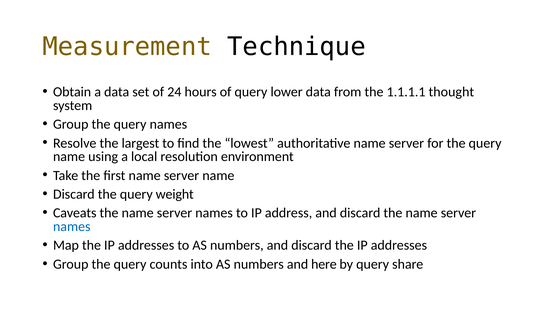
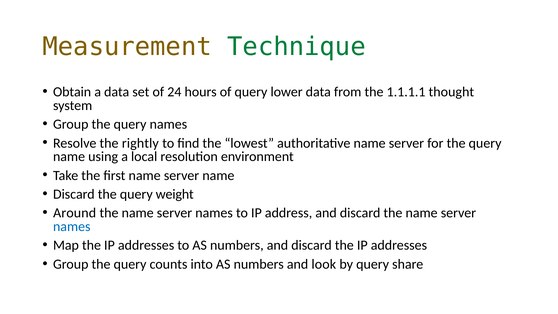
Technique colour: black -> green (296, 47)
largest: largest -> rightly (140, 143)
Caveats: Caveats -> Around (75, 213)
here: here -> look (324, 264)
